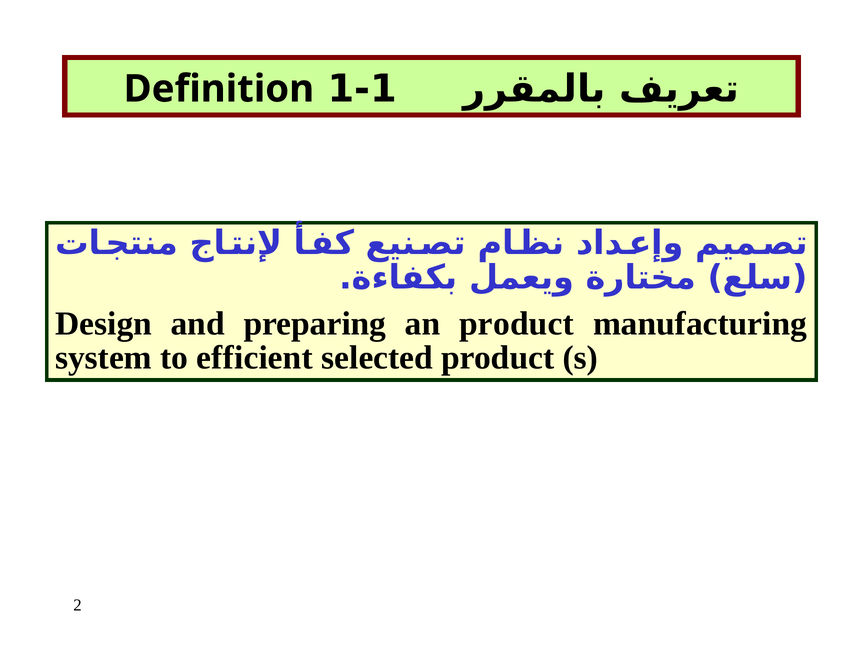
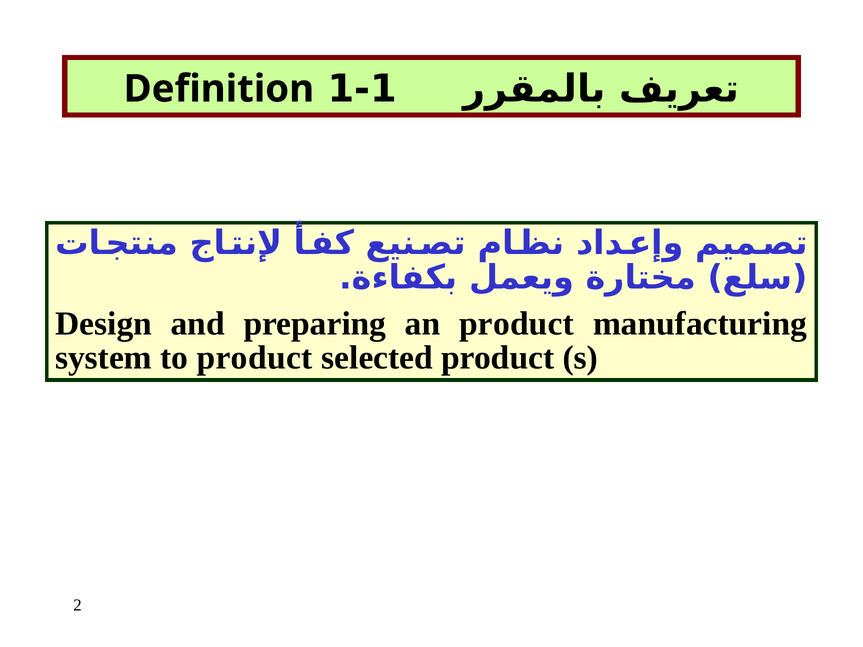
to efficient: efficient -> product (255, 358)
